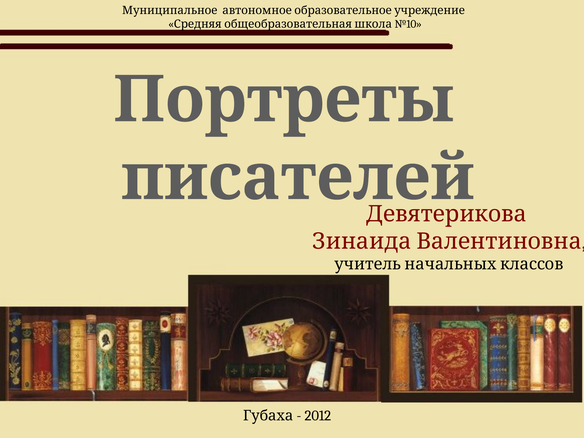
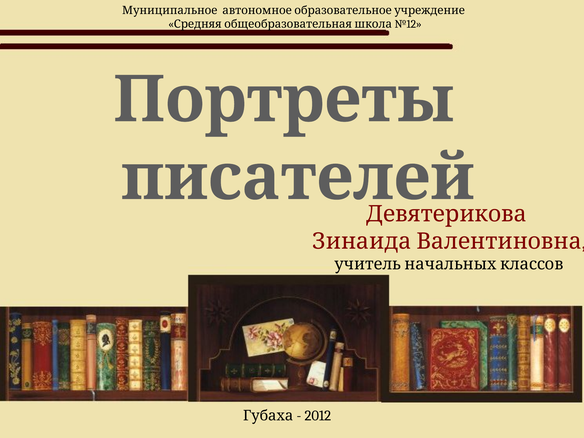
№10: №10 -> №12 (408, 24)
